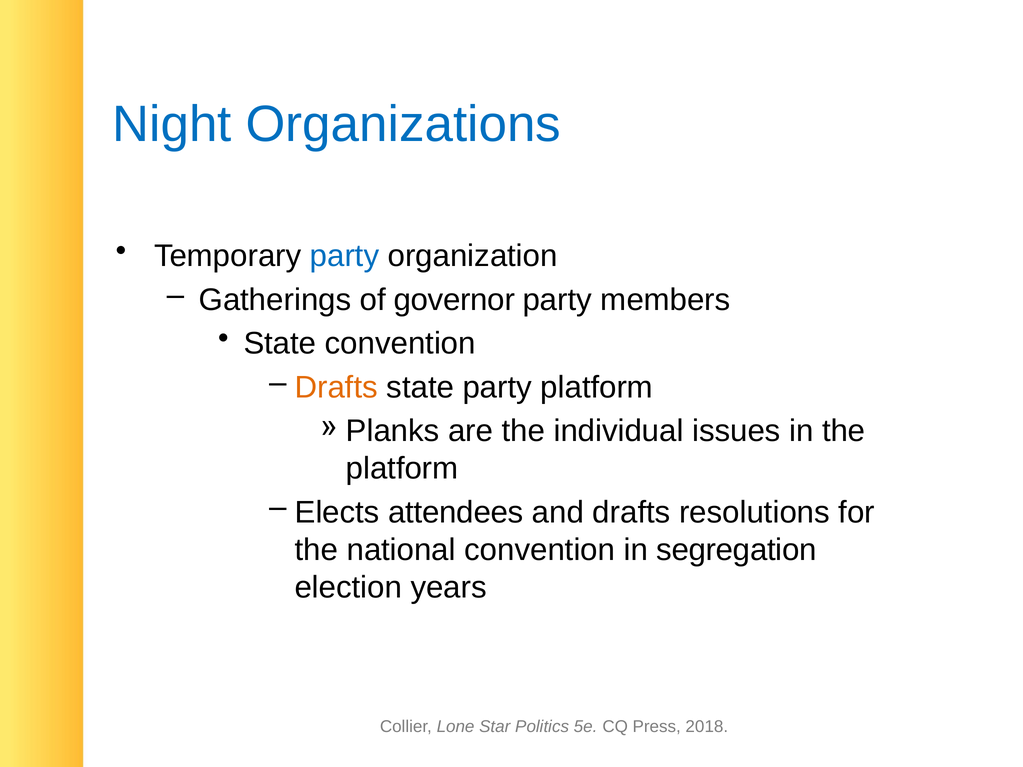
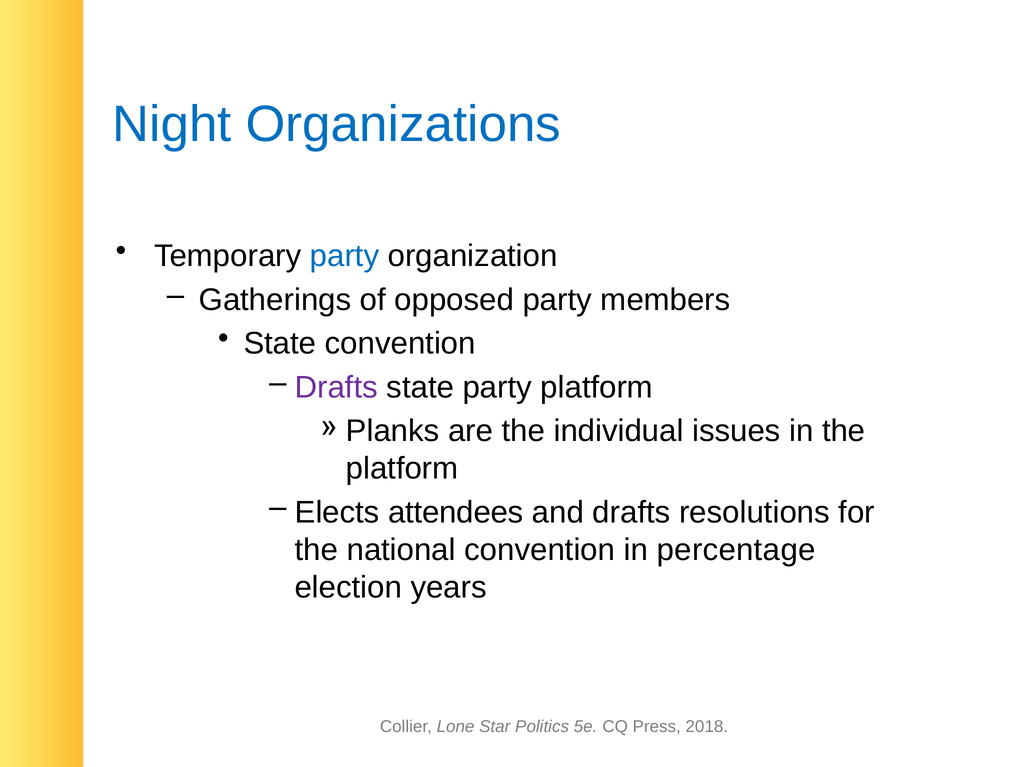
governor: governor -> opposed (454, 300)
Drafts colour: orange -> purple (336, 387)
segregation: segregation -> percentage (736, 550)
